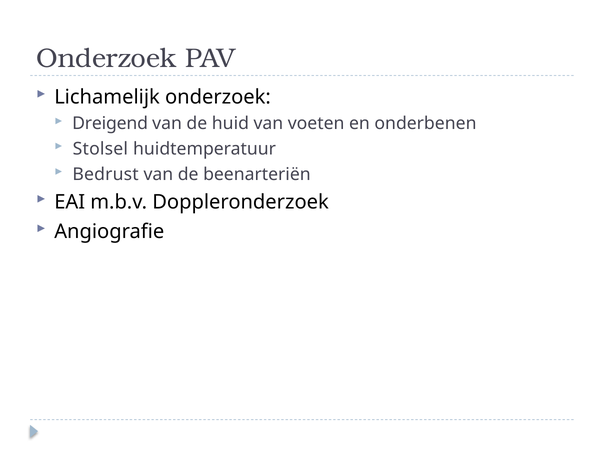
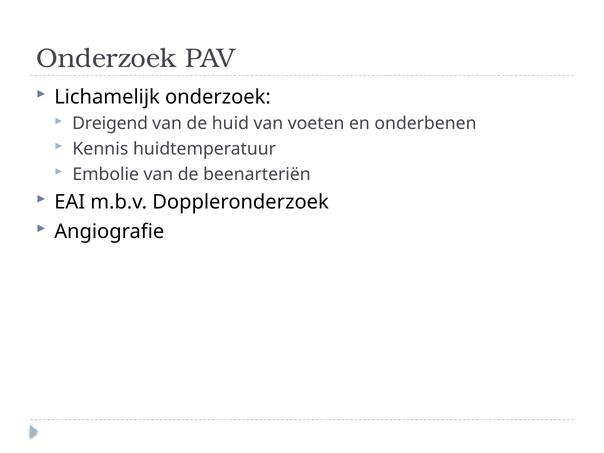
Stolsel: Stolsel -> Kennis (100, 149)
Bedrust: Bedrust -> Embolie (106, 174)
